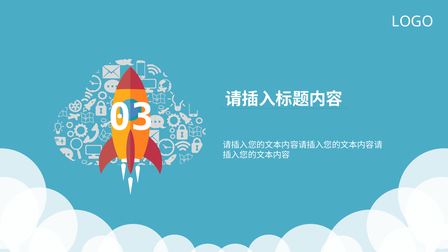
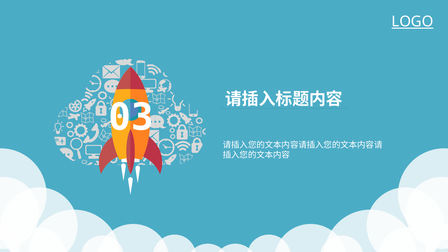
LOGO underline: none -> present (413, 22)
